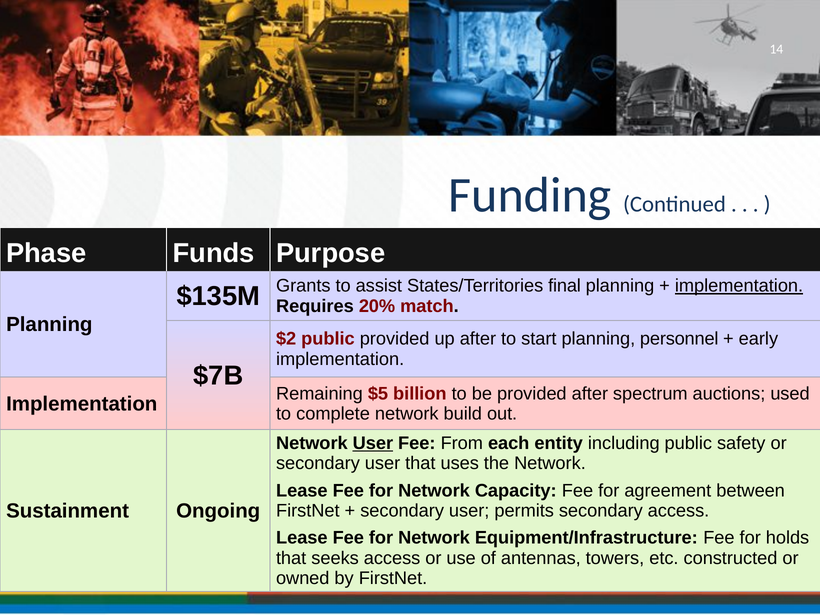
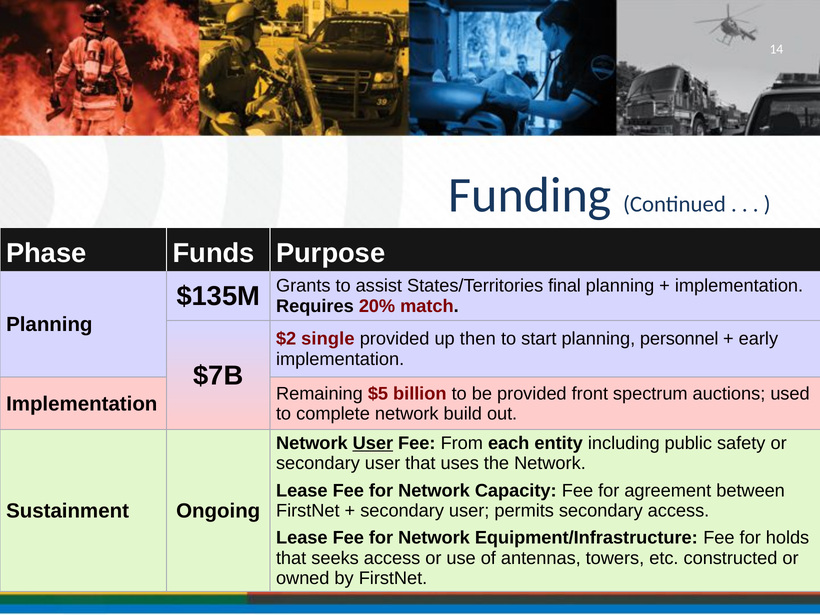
implementation underline: present -> none (739, 286)
$2 public: public -> single (328, 339)
up after: after -> then (478, 339)
provided after: after -> front (590, 394)
